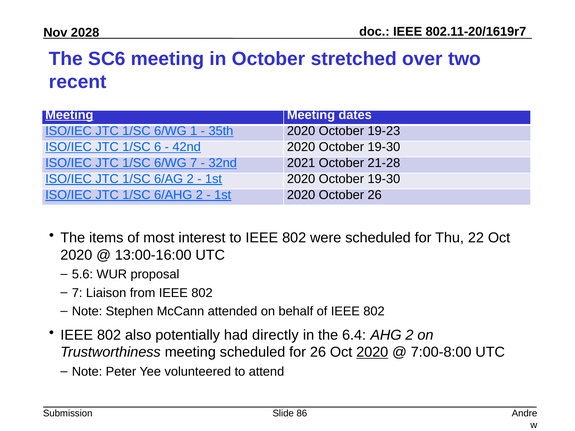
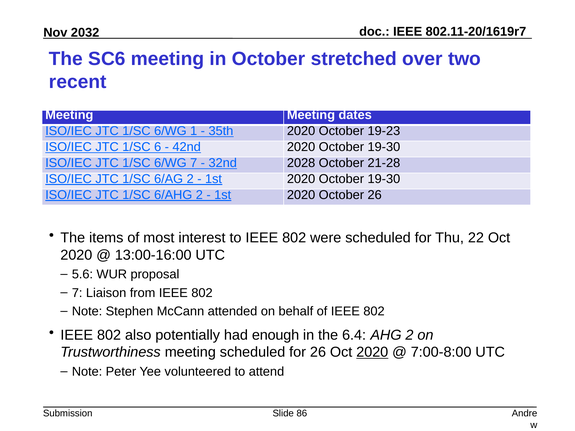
2028: 2028 -> 2032 (85, 33)
Meeting underline: present -> none (69, 115)
2021: 2021 -> 2028 (301, 163)
directly: directly -> enough (276, 335)
